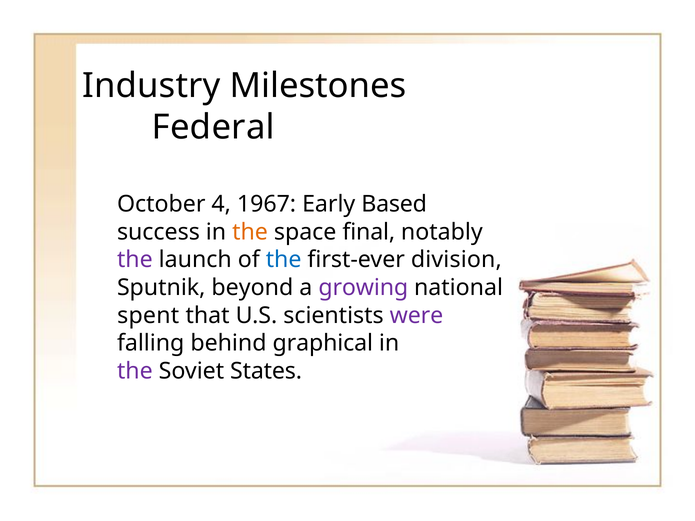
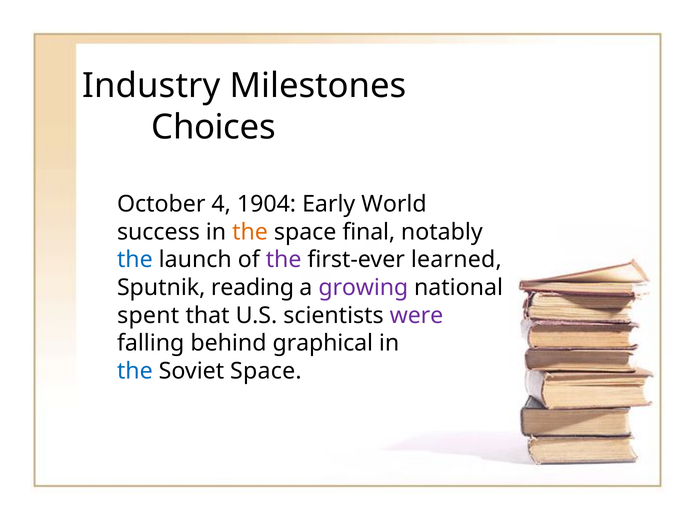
Federal: Federal -> Choices (214, 128)
1967: 1967 -> 1904 (266, 204)
Based: Based -> World (394, 204)
the colour: purple -> blue (135, 260)
the colour: blue -> purple (284, 260)
division: division -> learned (456, 260)
beyond: beyond -> reading (252, 288)
the colour: purple -> blue (135, 371)
Soviet States: States -> Space (266, 371)
